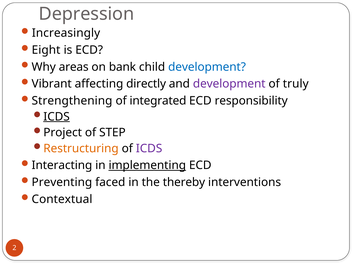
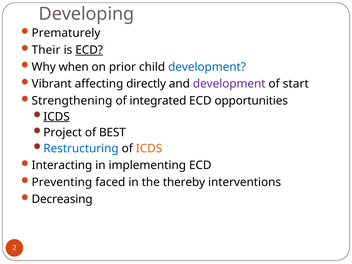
Depression: Depression -> Developing (86, 14)
Increasingly: Increasingly -> Prematurely (66, 33)
Eight: Eight -> Their (46, 50)
ECD underline: none -> present (89, 50)
areas: areas -> when (74, 67)
bank: bank -> prior (122, 67)
truly: truly -> start (296, 84)
responsibility: responsibility -> opportunities (251, 101)
STEP: STEP -> BEST (112, 133)
Restructuring colour: orange -> blue (81, 148)
ICDS colour: purple -> orange (149, 148)
implementing underline: present -> none (147, 165)
Contextual: Contextual -> Decreasing (62, 199)
